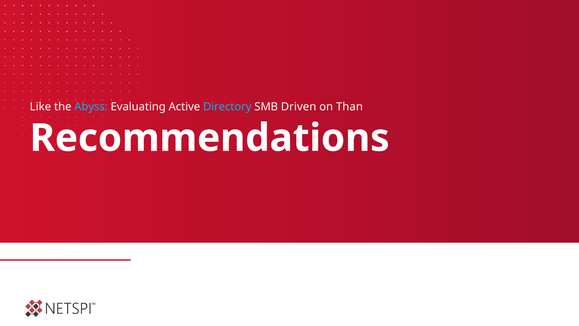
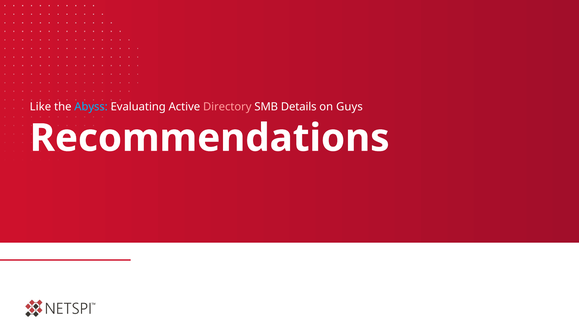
Directory colour: light blue -> pink (227, 107)
Driven: Driven -> Details (299, 107)
Than: Than -> Guys (349, 107)
